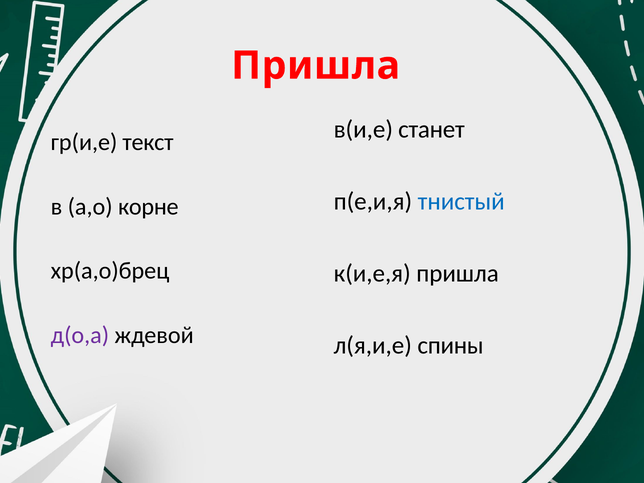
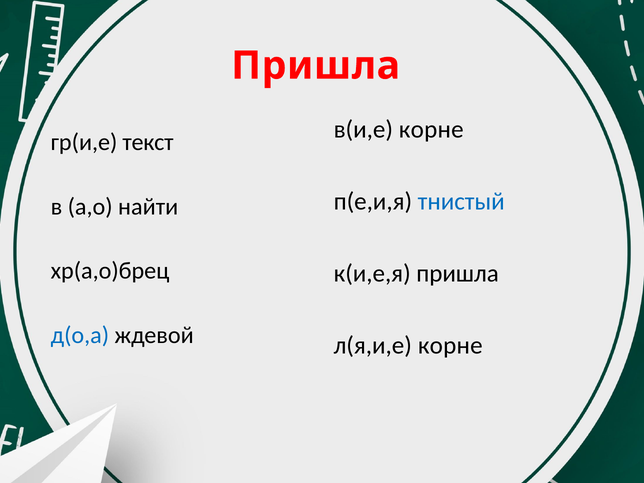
в(и,е станет: станет -> корне (431, 129)
корне: корне -> найти (148, 207)
д(о,а colour: purple -> blue (80, 335)
л(я,и,е спины: спины -> корне (450, 345)
